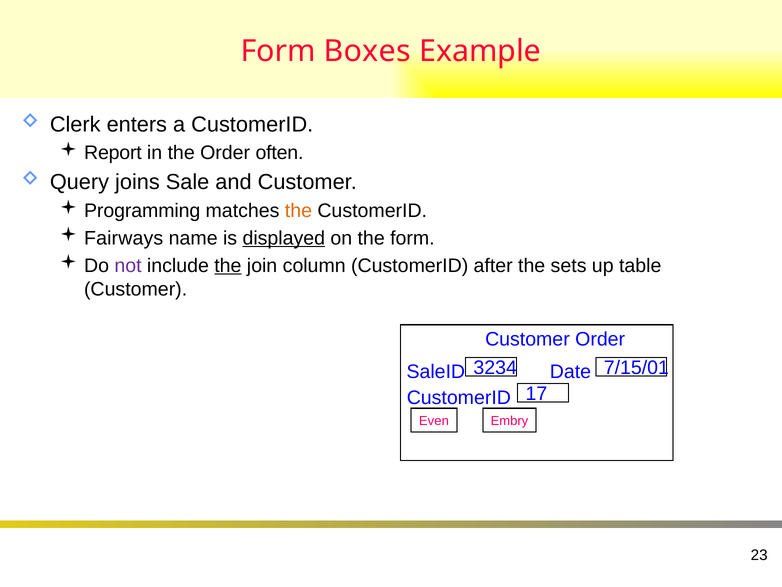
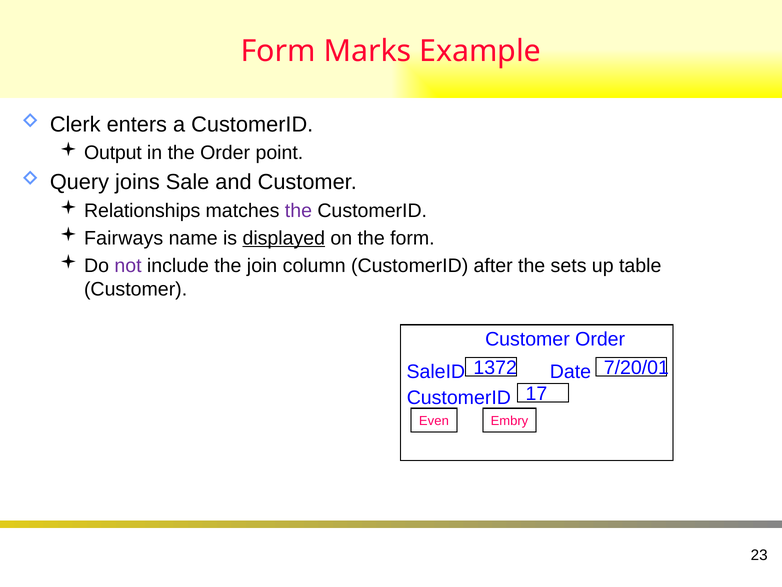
Boxes: Boxes -> Marks (367, 51)
Report: Report -> Output (113, 153)
often: often -> point (279, 153)
Programming: Programming -> Relationships (142, 211)
the colour: orange -> purple (298, 211)
the underline: present -> none (228, 265)
3234: 3234 -> 1372 (495, 368)
7/15/01: 7/15/01 -> 7/20/01 (636, 368)
